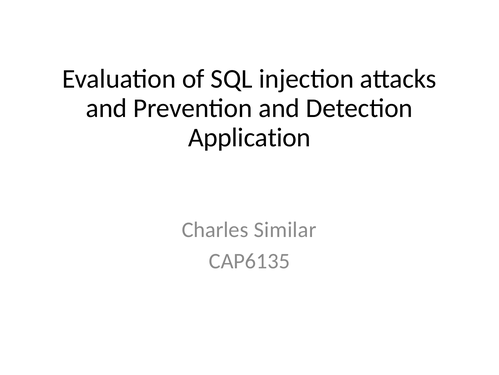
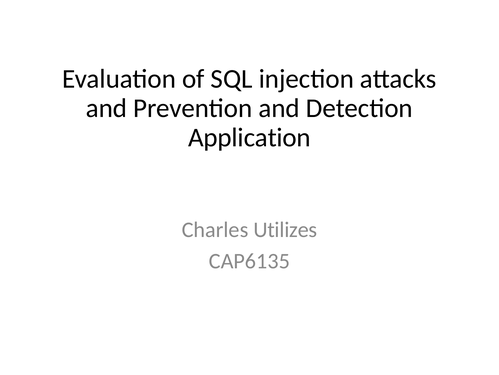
Similar: Similar -> Utilizes (285, 229)
